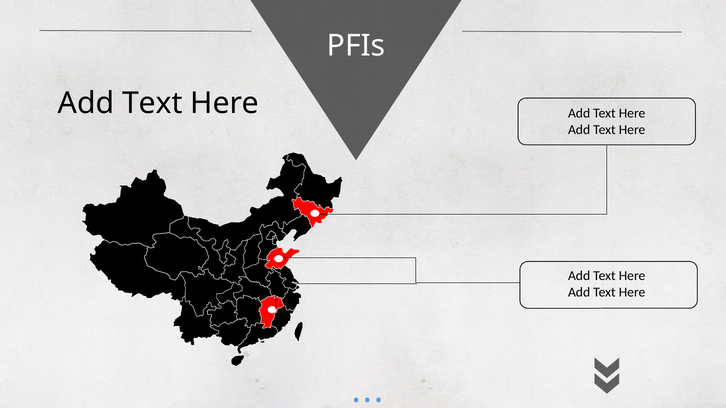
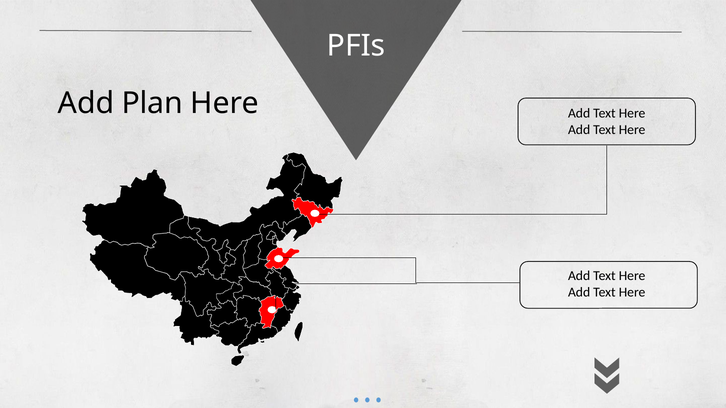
Text: Text -> Plan (152, 104)
